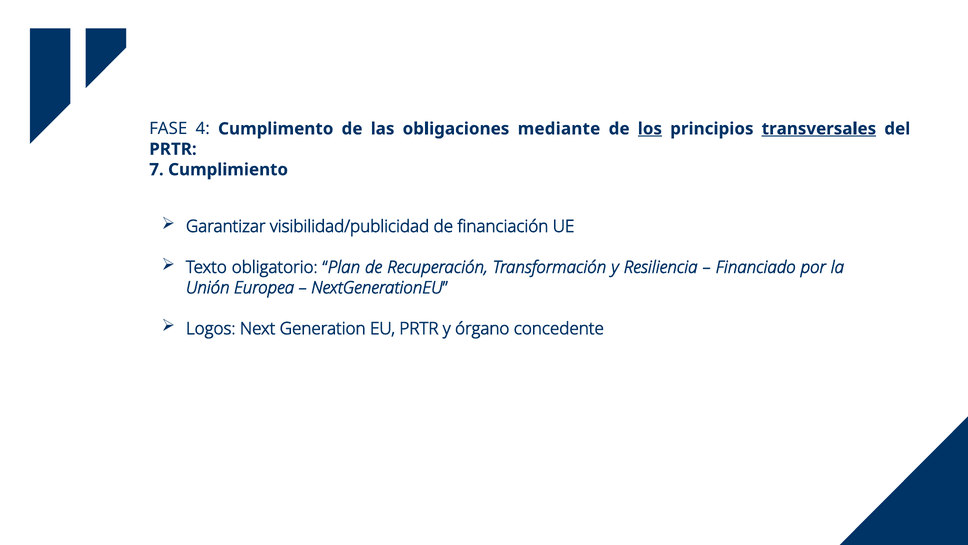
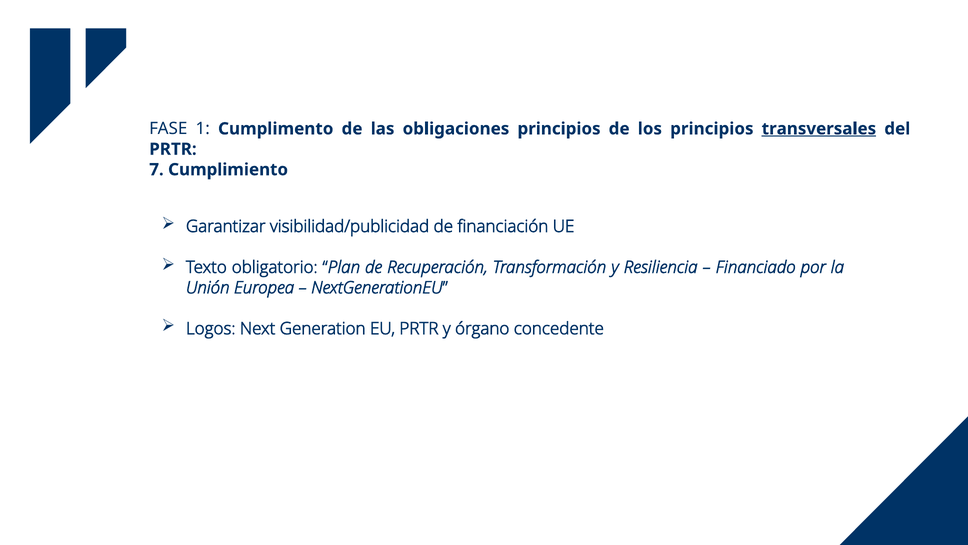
4: 4 -> 1 (203, 129)
obligaciones mediante: mediante -> principios (559, 129)
los underline: present -> none (650, 129)
